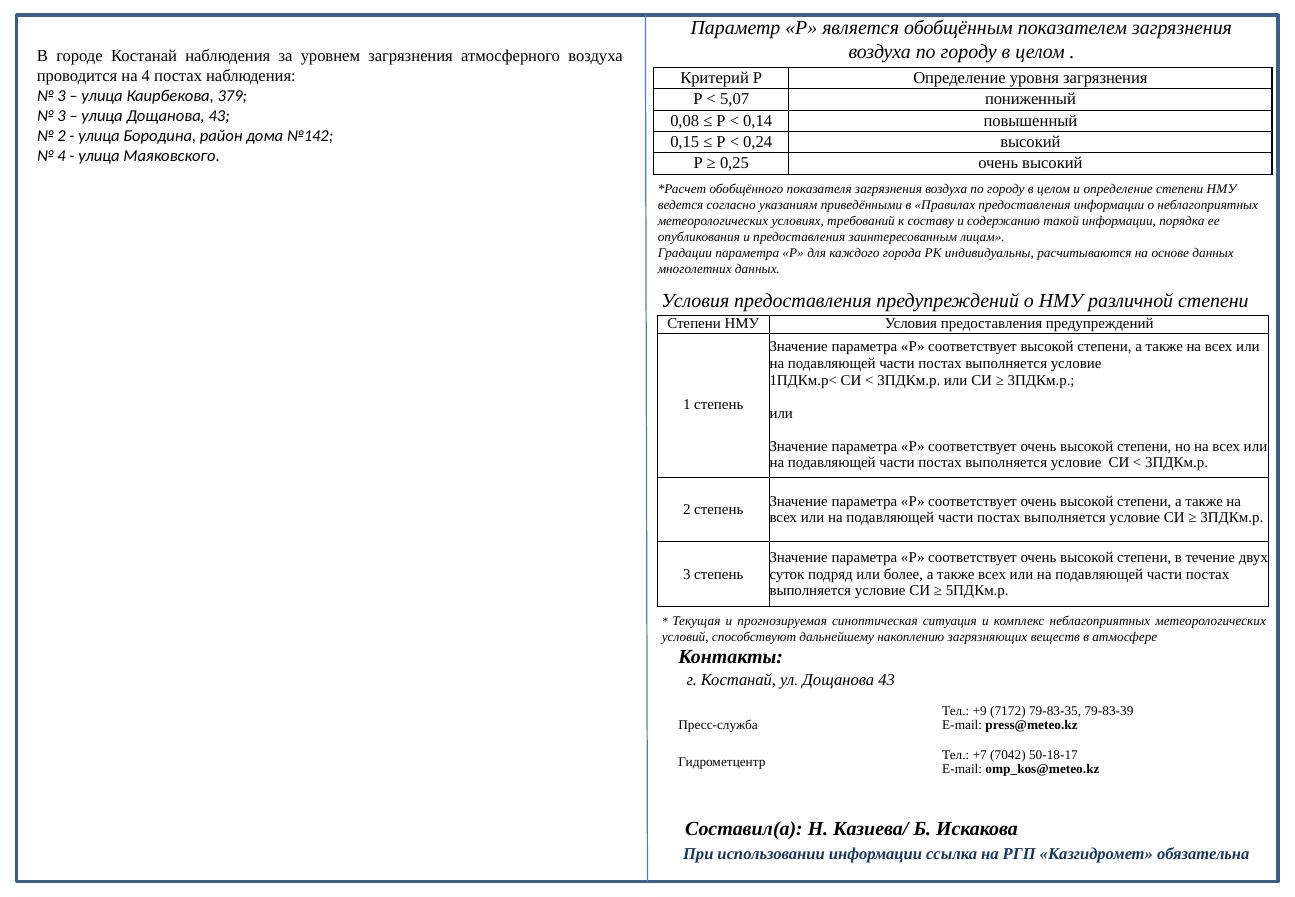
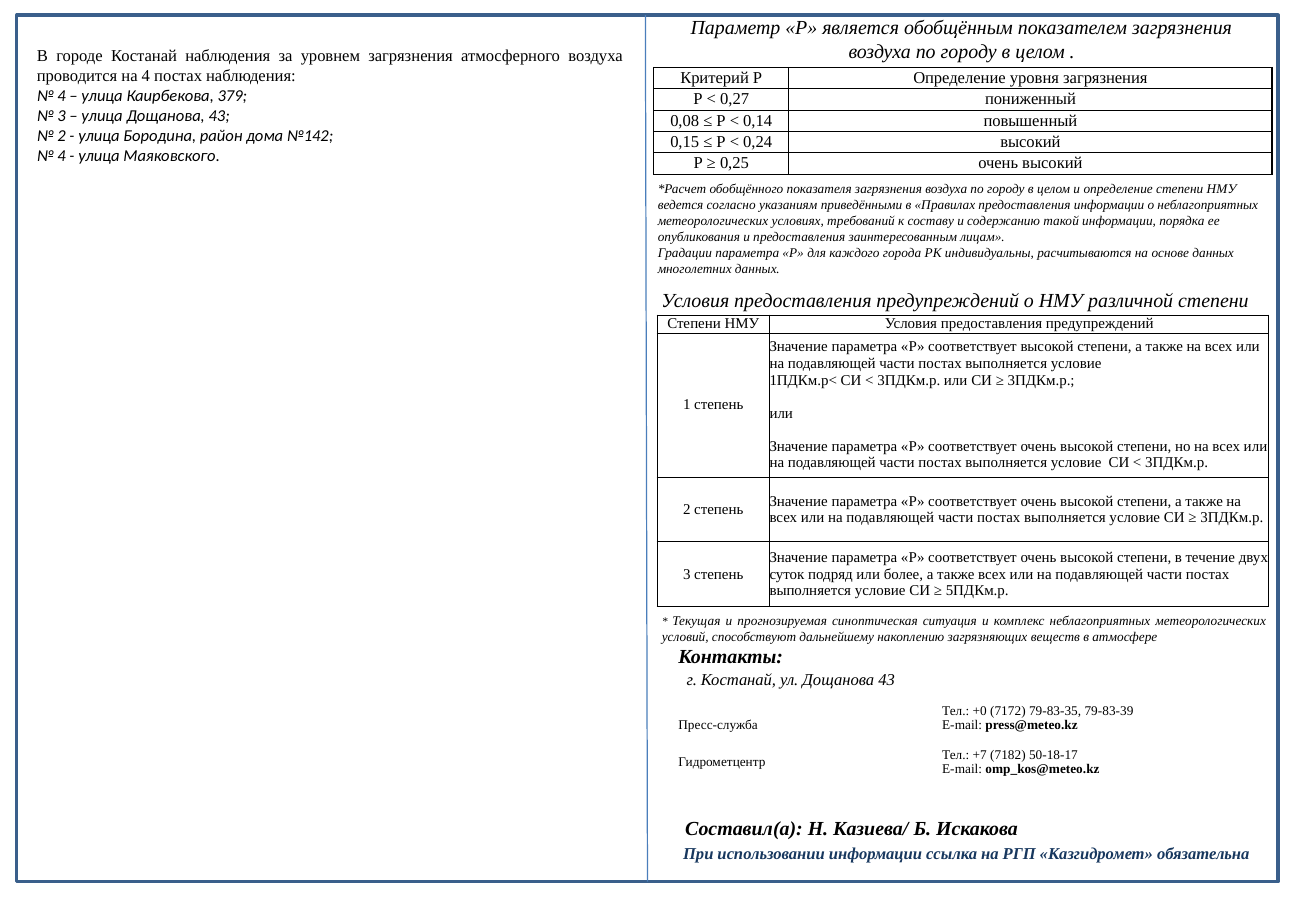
3: 3 -> 4 (62, 96)
5,07: 5,07 -> 0,27 (735, 99)
+9: +9 -> +0 (980, 710)
7042: 7042 -> 7182 (1008, 754)
